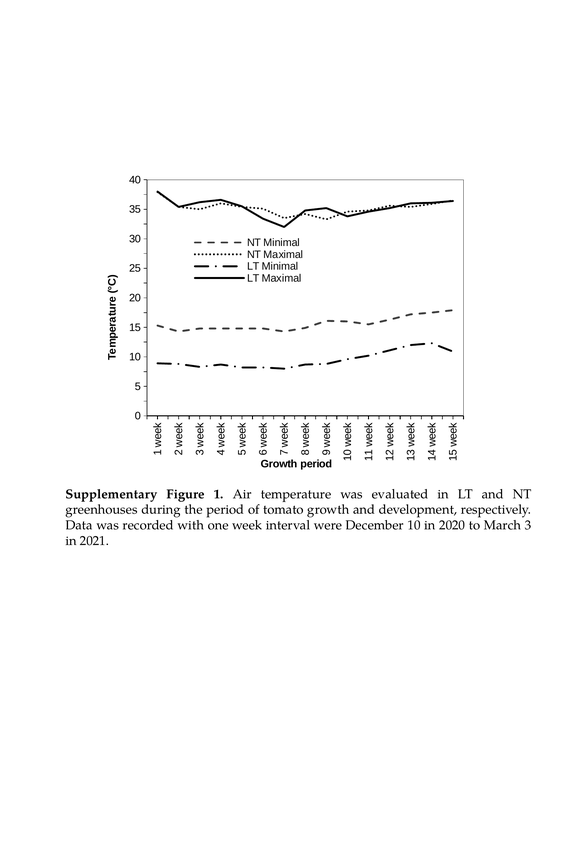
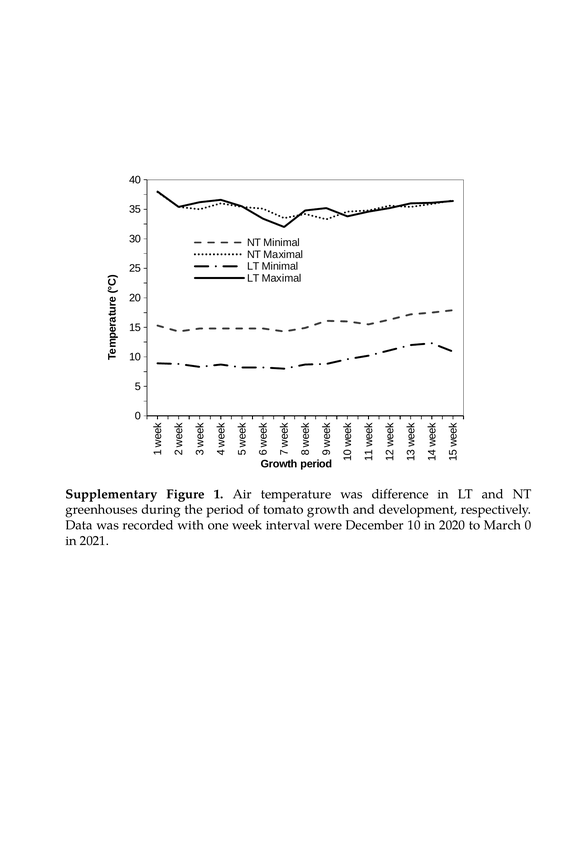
evaluated: evaluated -> difference (400, 494)
March 3: 3 -> 0 (528, 526)
